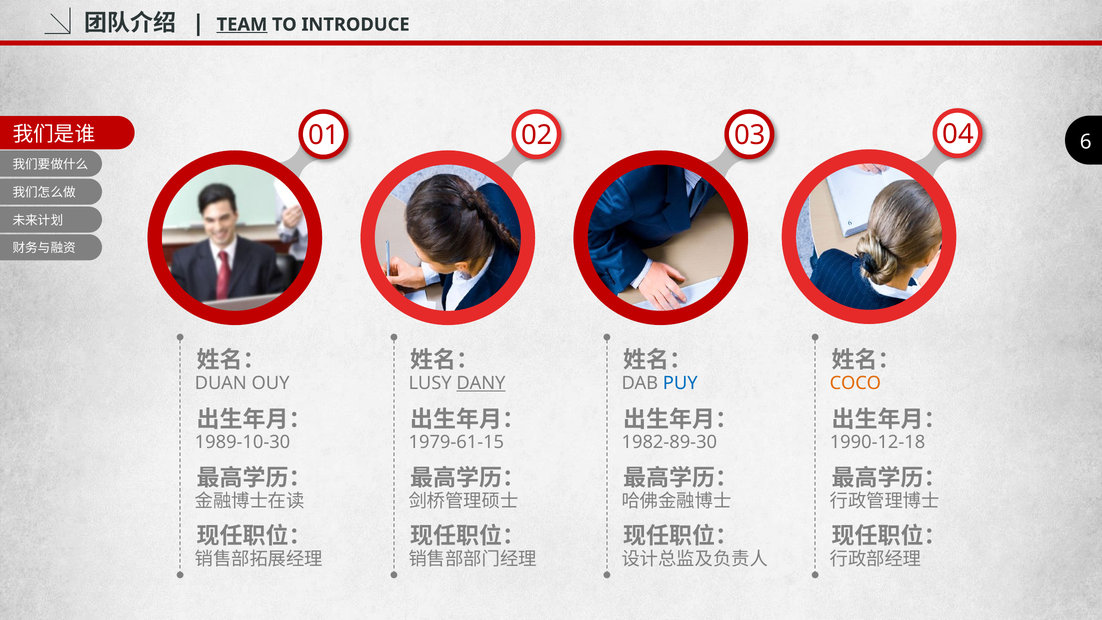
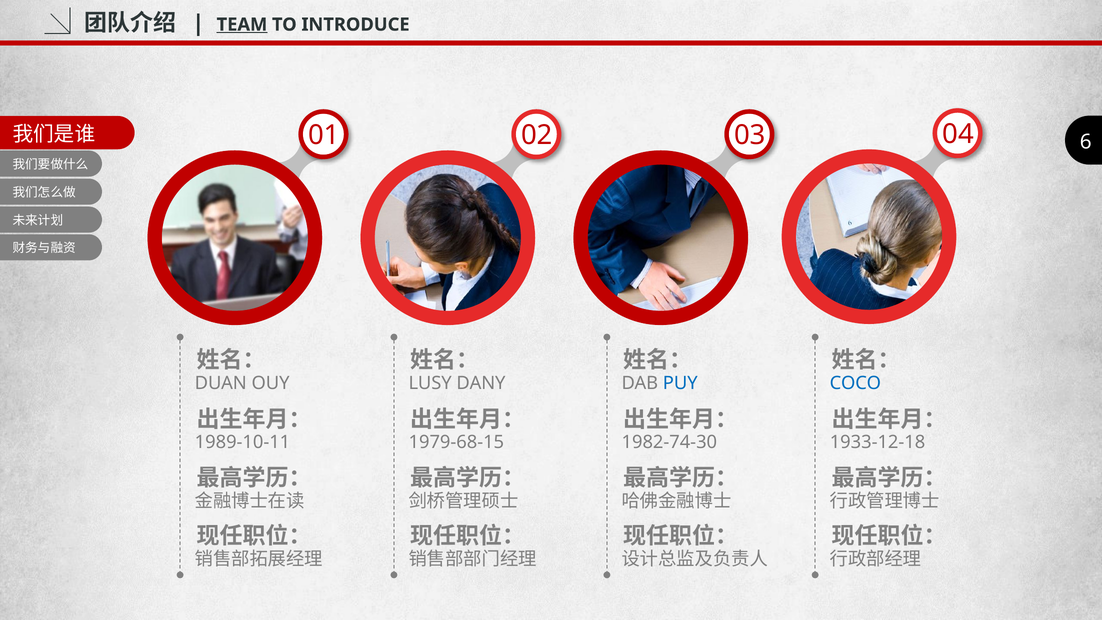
DANY underline: present -> none (481, 383)
COCO colour: orange -> blue (855, 383)
1989-10-30: 1989-10-30 -> 1989-10-11 (242, 442)
1979-61-15: 1979-61-15 -> 1979-68-15 (456, 442)
1982-89-30: 1982-89-30 -> 1982-74-30 (669, 442)
1990-12-18: 1990-12-18 -> 1933-12-18 (878, 442)
